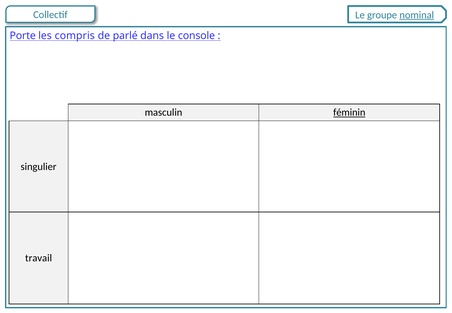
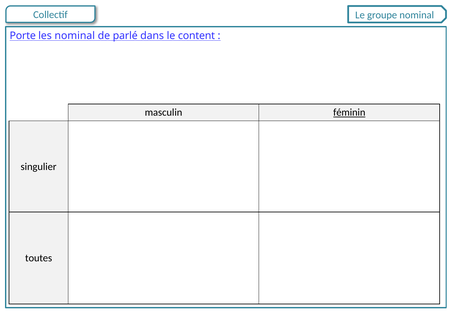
nominal underline: present -> none (417, 15)
les compris: compris -> nominal (75, 36)
console: console -> content (196, 36)
travail: travail -> toutes (39, 258)
